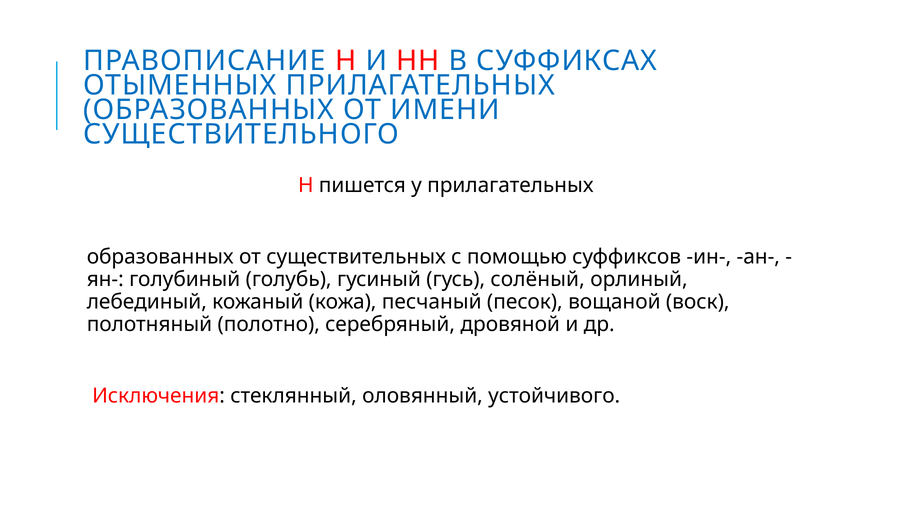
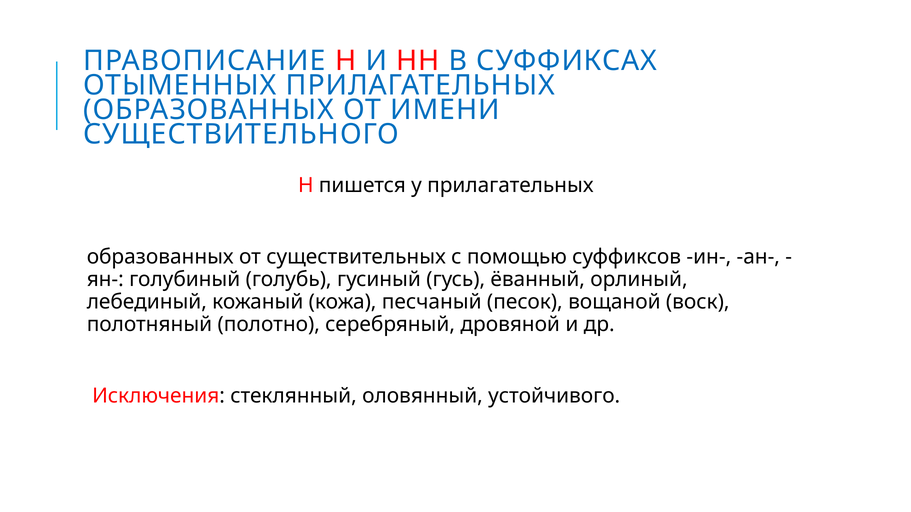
солёный: солёный -> ёванный (538, 279)
